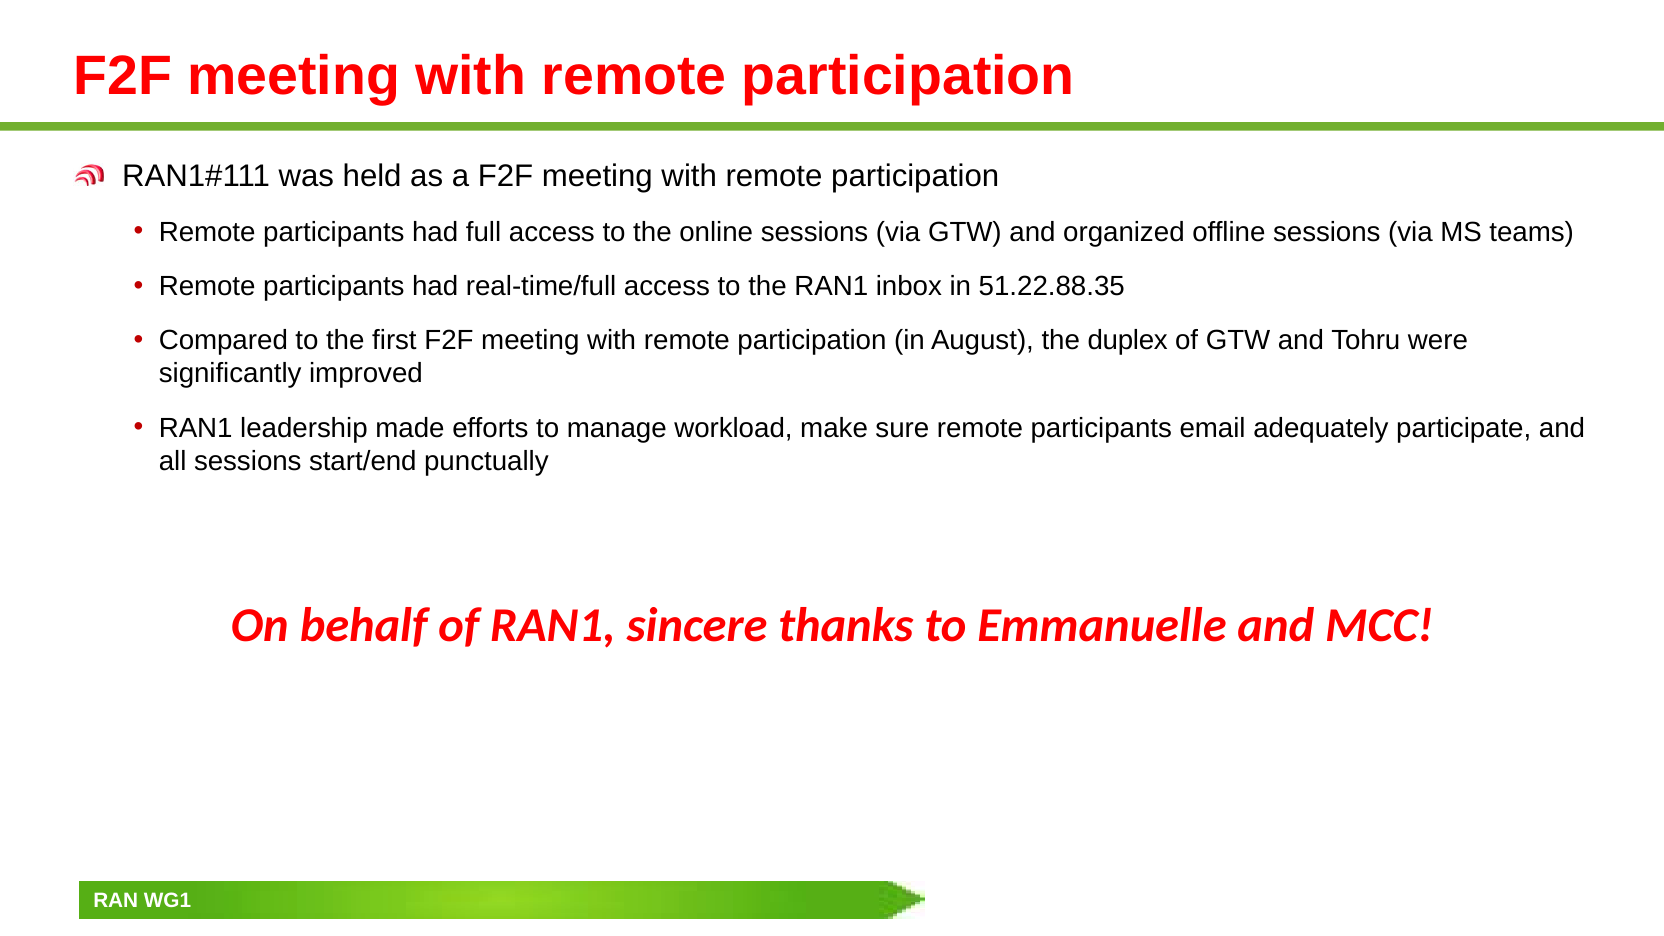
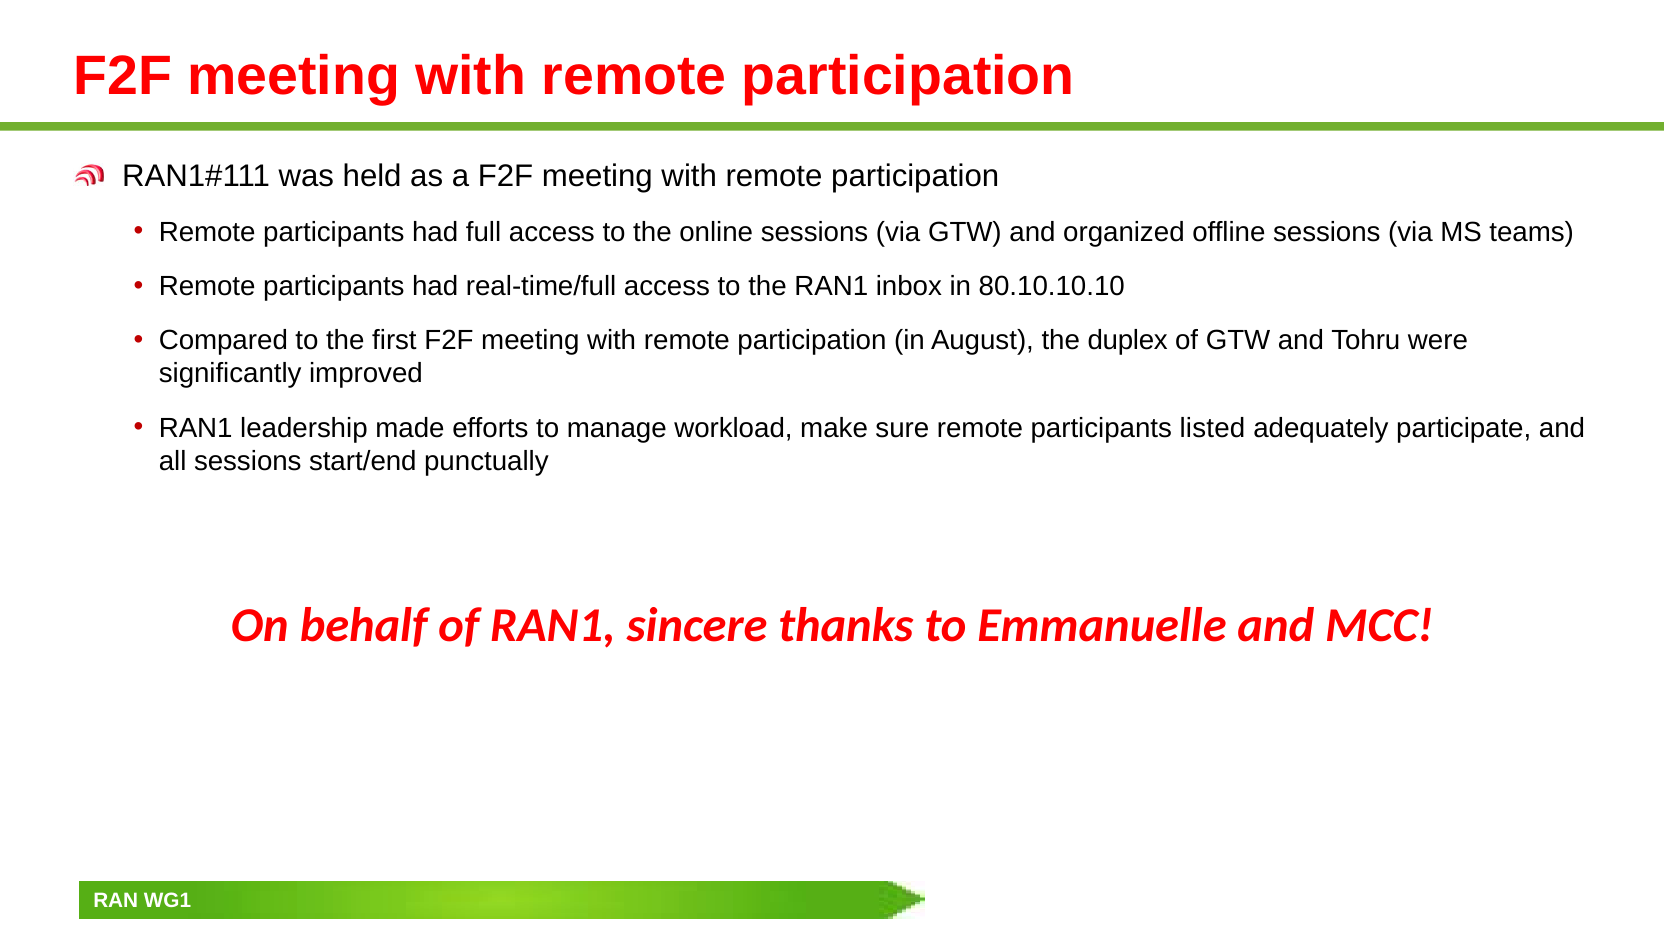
51.22.88.35: 51.22.88.35 -> 80.10.10.10 (1052, 286)
email: email -> listed (1212, 428)
